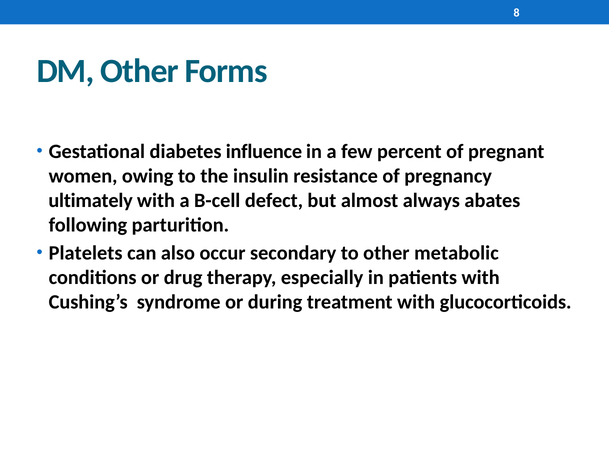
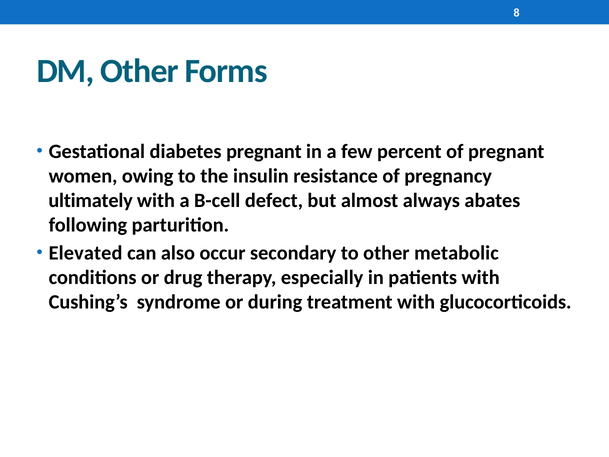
diabetes influence: influence -> pregnant (264, 152)
Platelets: Platelets -> Elevated (86, 253)
